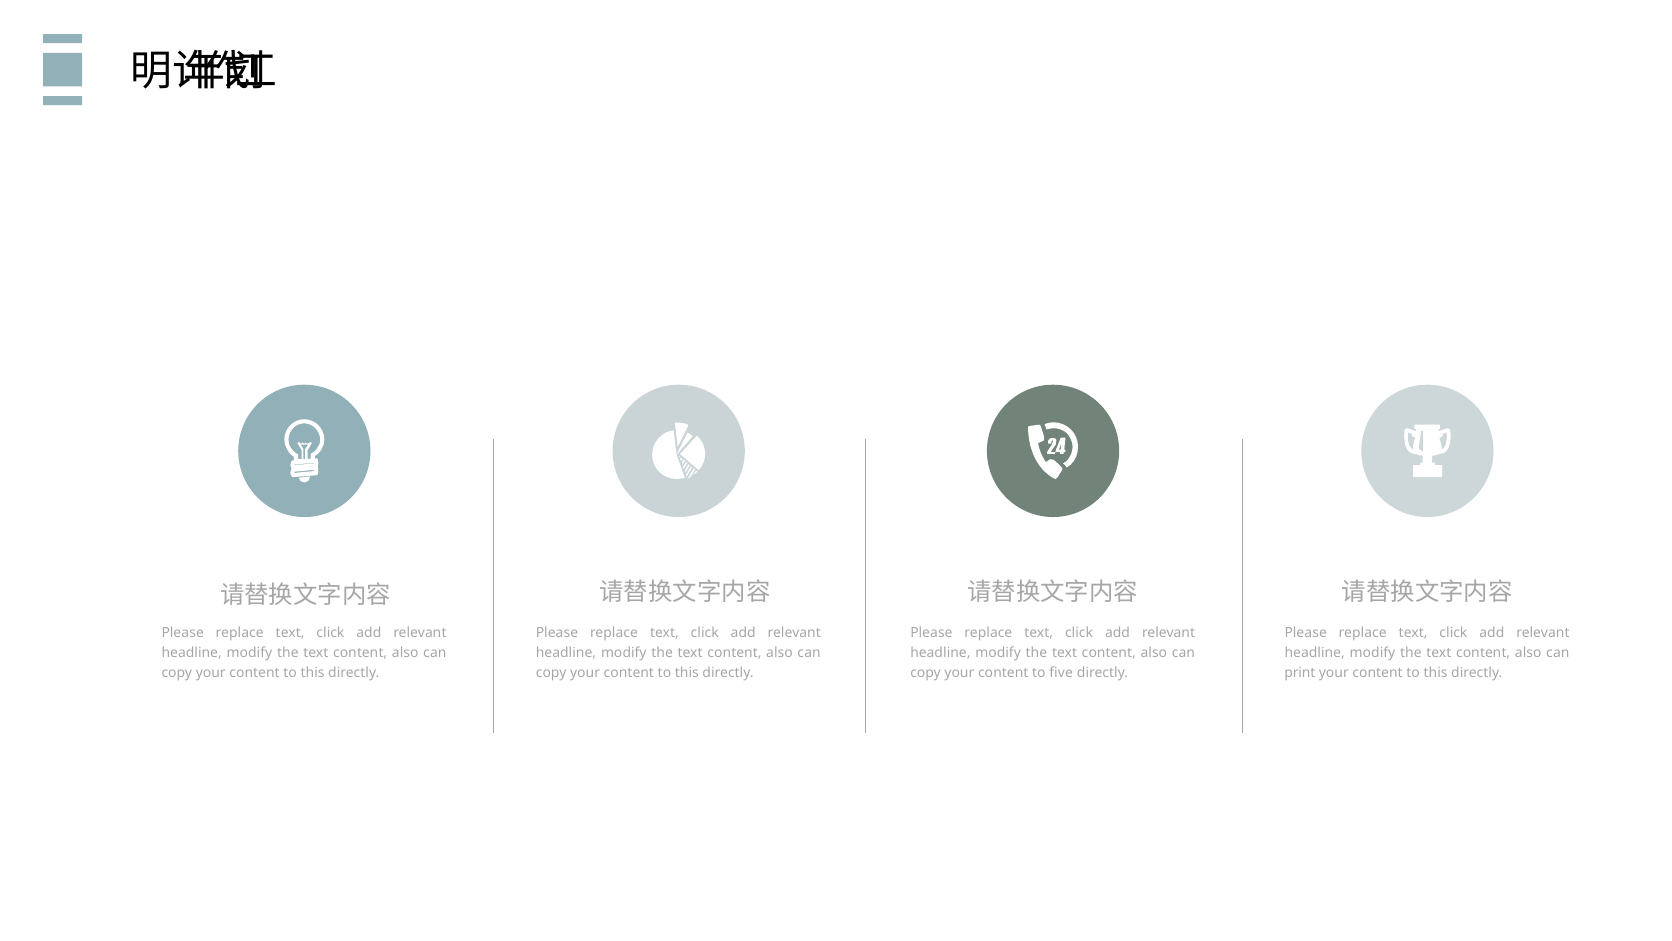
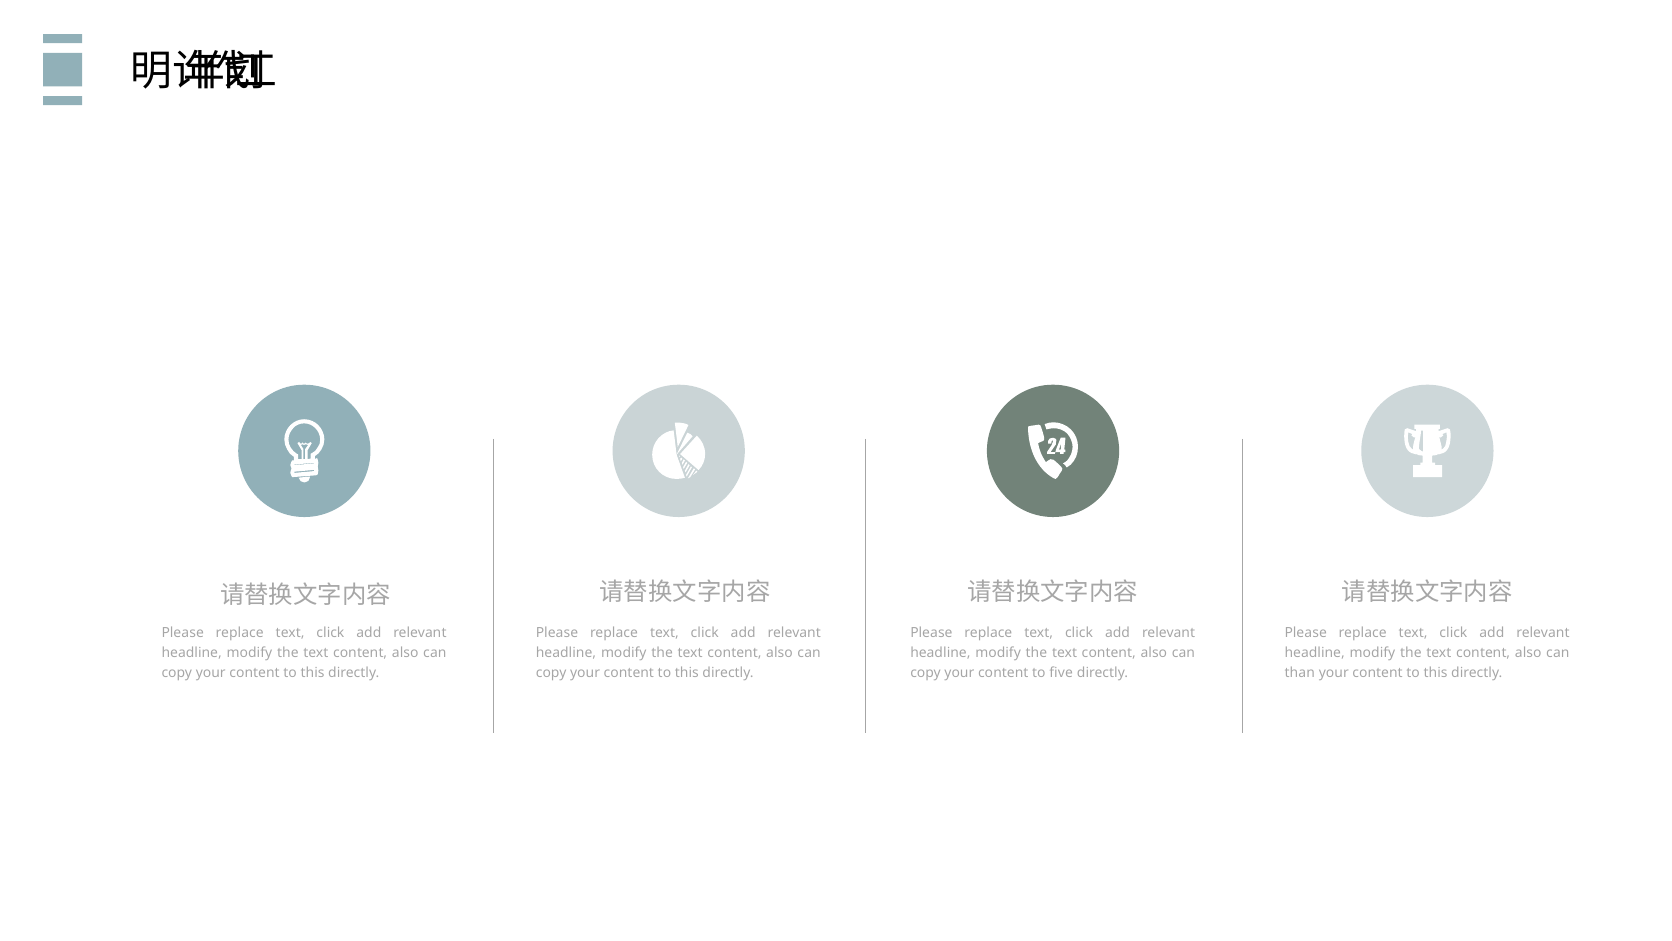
print: print -> than (1300, 672)
